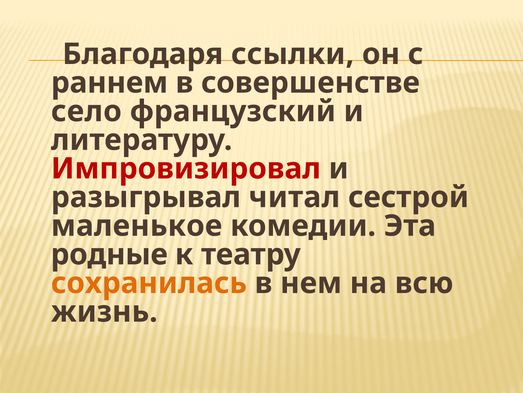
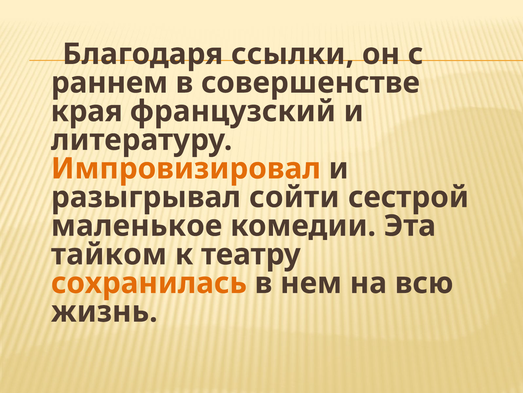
село: село -> края (87, 111)
Импровизировал colour: red -> orange (186, 168)
читал: читал -> сойти (294, 197)
родные: родные -> тайком (109, 254)
